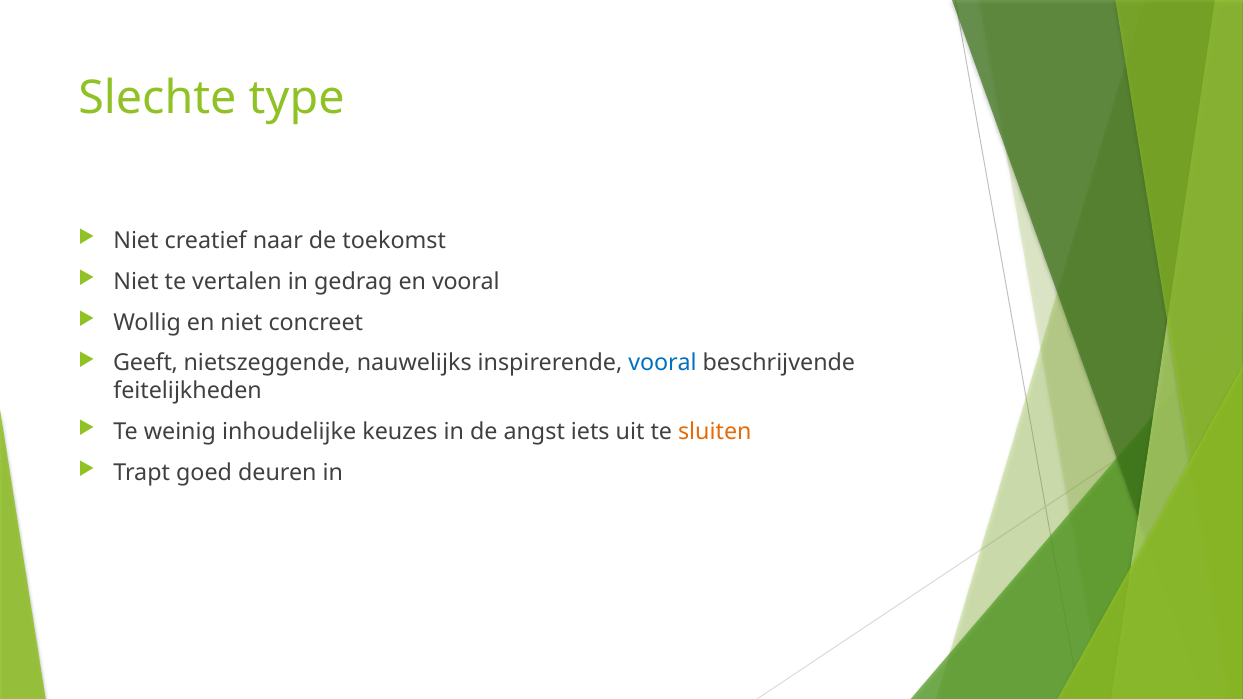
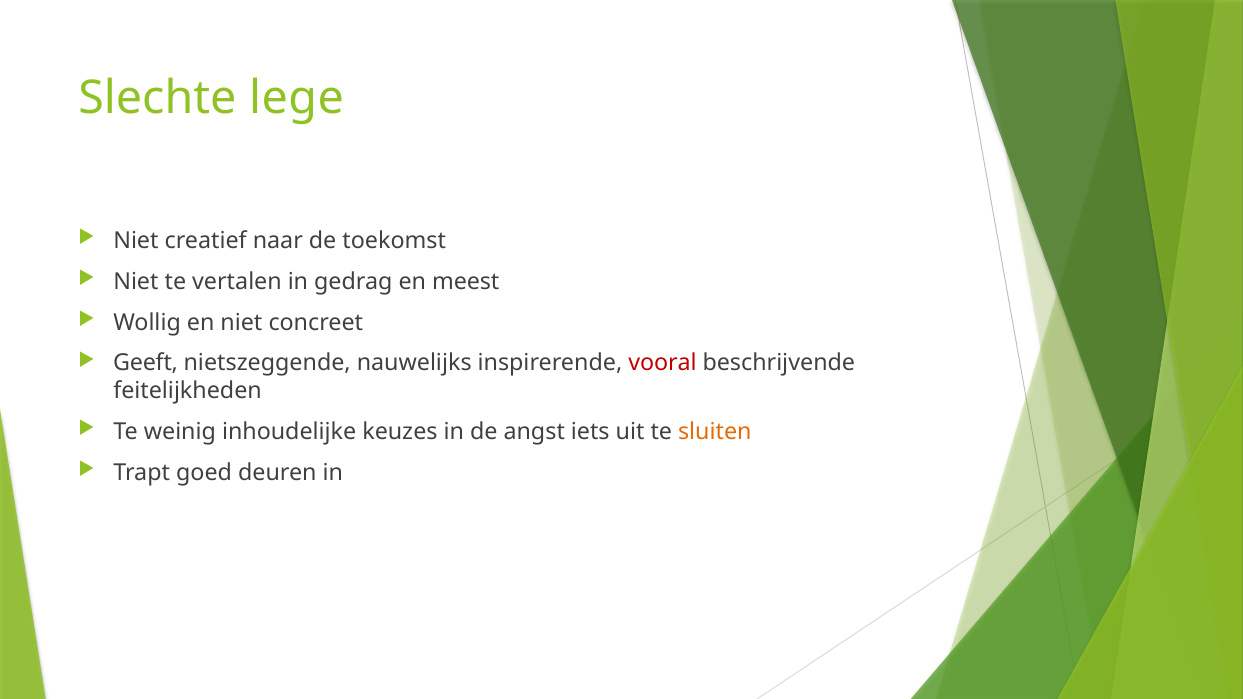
type: type -> lege (296, 98)
en vooral: vooral -> meest (466, 281)
vooral colour: blue -> red (662, 363)
